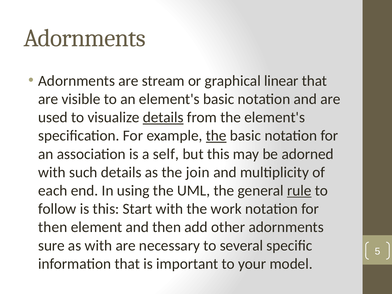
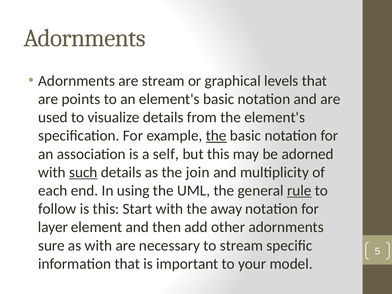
linear: linear -> levels (281, 81)
visible: visible -> points (81, 99)
details underline: present -> none (163, 117)
such underline: none -> present (83, 172)
work: work -> away (226, 209)
then: then -> layer (53, 227)
to several: several -> stream (241, 246)
